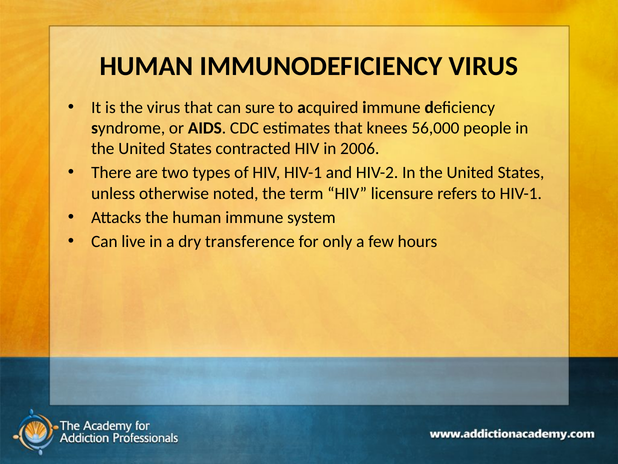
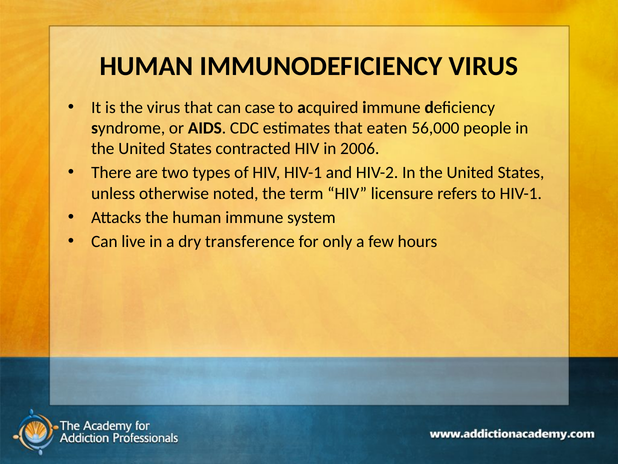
sure: sure -> case (260, 107)
knees: knees -> eaten (387, 128)
